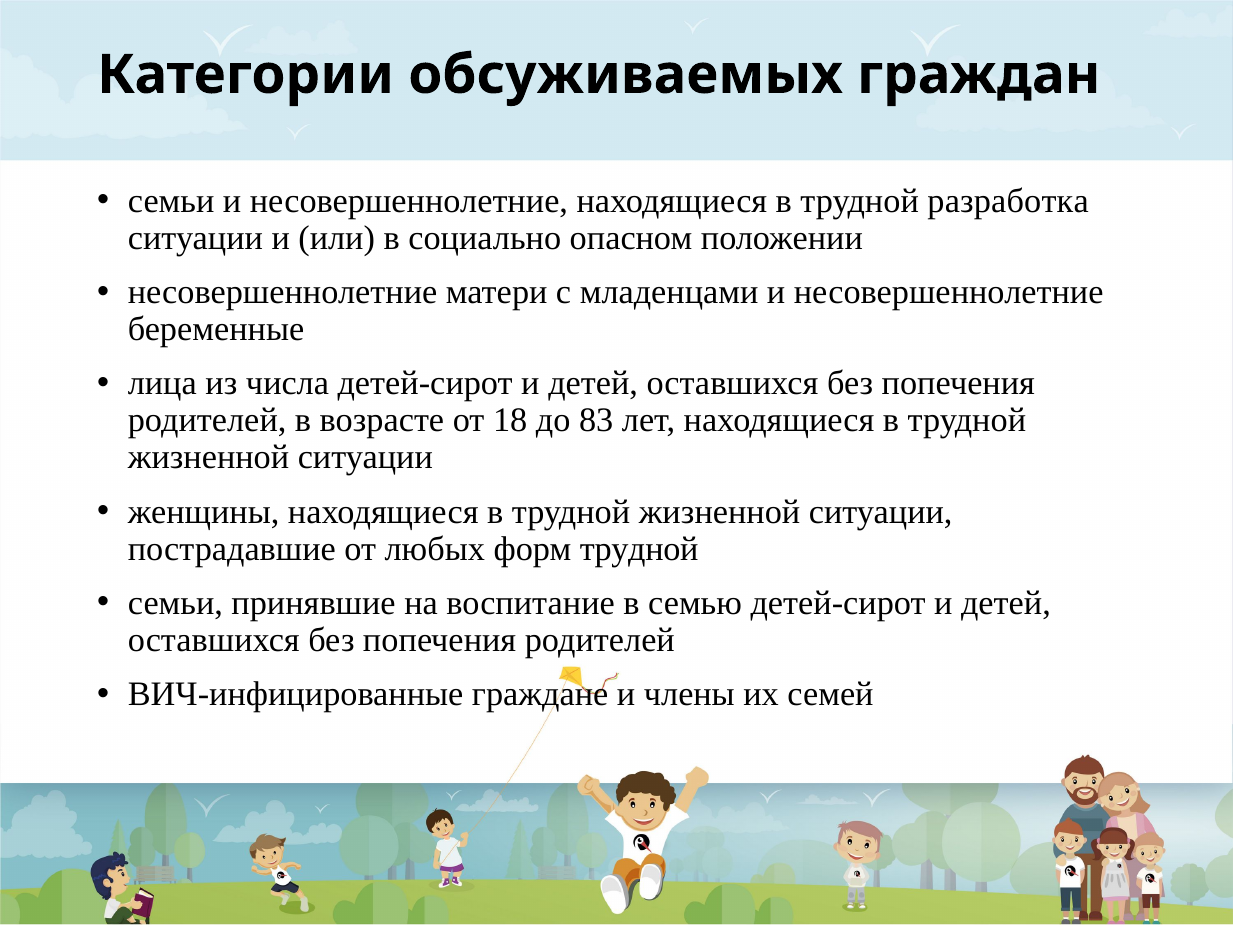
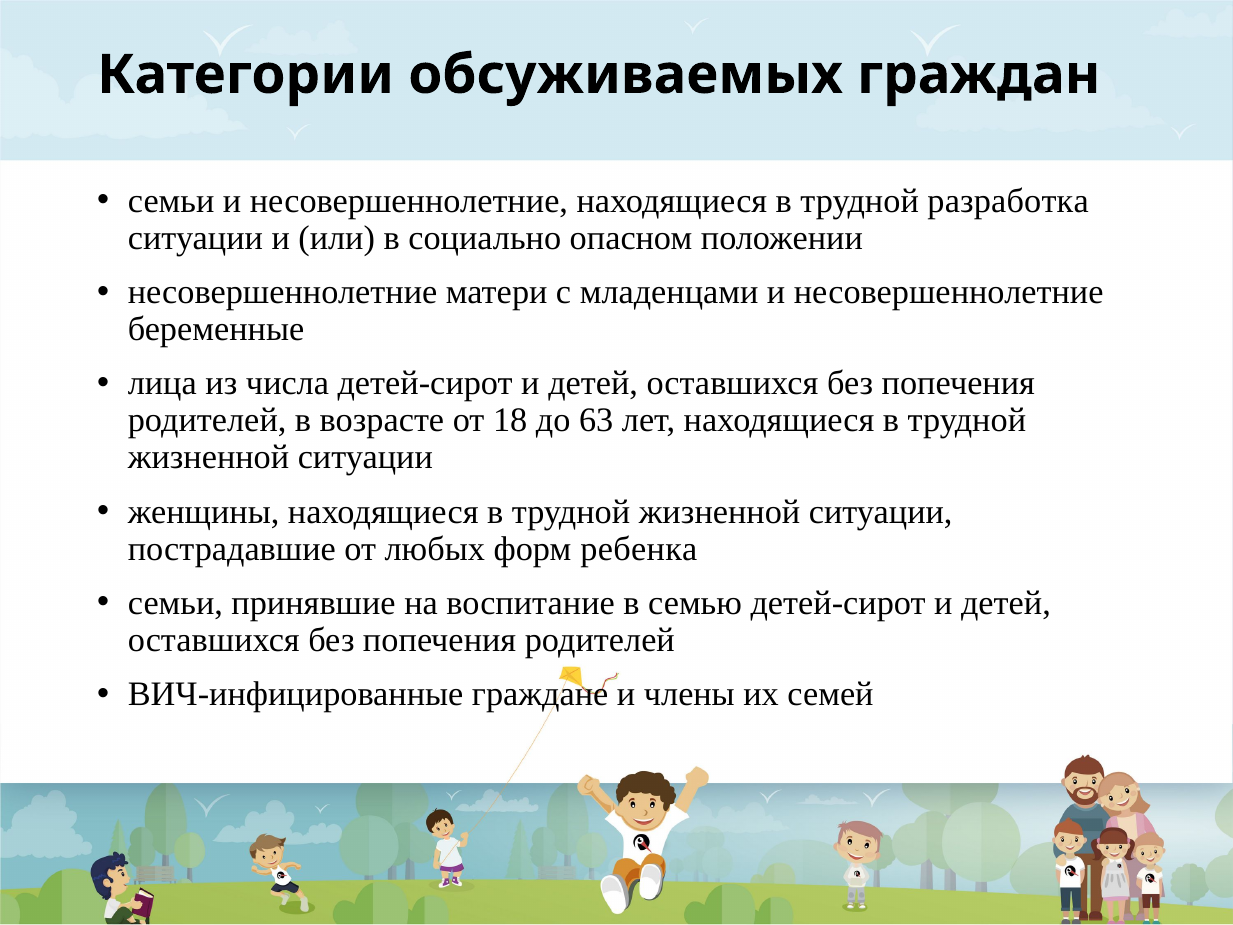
83: 83 -> 63 (596, 420)
форм трудной: трудной -> ребенка (639, 549)
